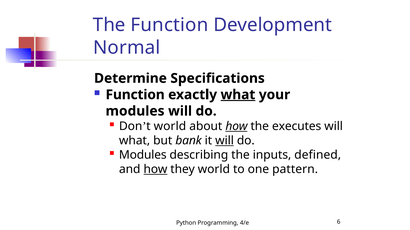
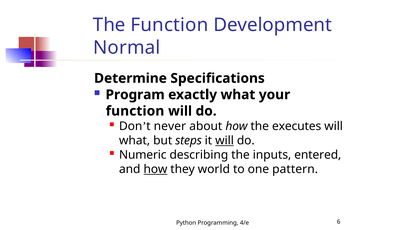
Function: Function -> Program (135, 95)
what underline: present -> none (238, 95)
modules: modules -> function (135, 111)
world: world -> never (170, 127)
how underline: present -> none (236, 127)
bank: bank -> steps (189, 141)
Modules: Modules -> Numeric (143, 155)
defined: defined -> entered (318, 155)
